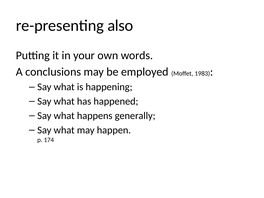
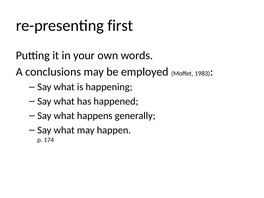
also: also -> first (120, 26)
